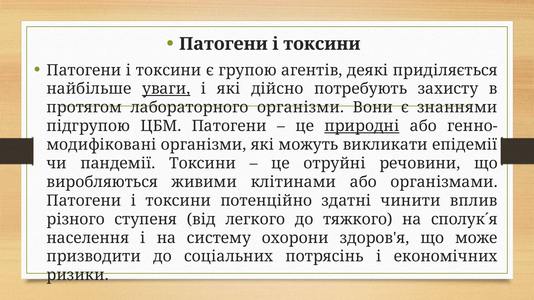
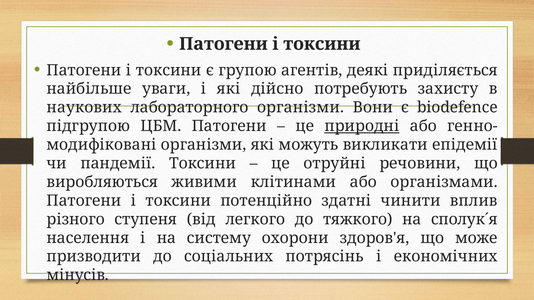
уваги underline: present -> none (166, 89)
протягом: протягом -> наукових (84, 108)
знаннями: знаннями -> biodefence (457, 108)
ризики: ризики -> мінусів (78, 275)
